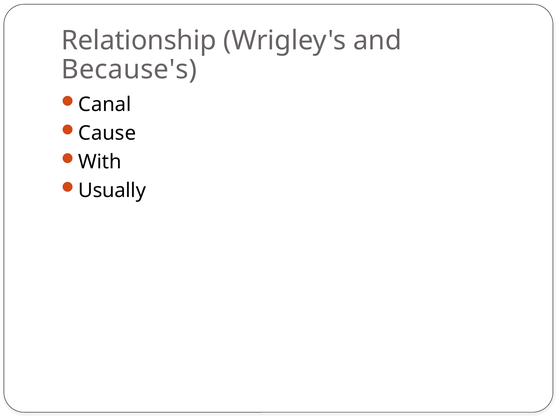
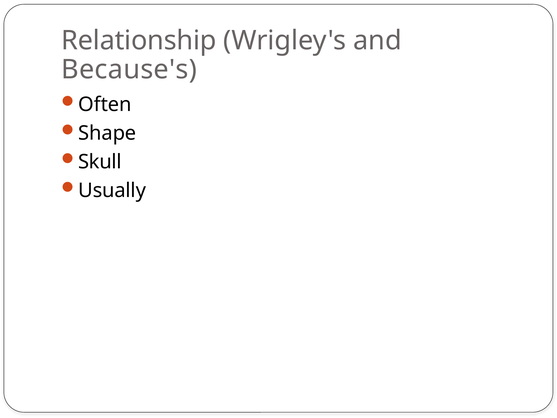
Canal: Canal -> Often (105, 104)
Cause: Cause -> Shape (107, 133)
With: With -> Skull (100, 162)
